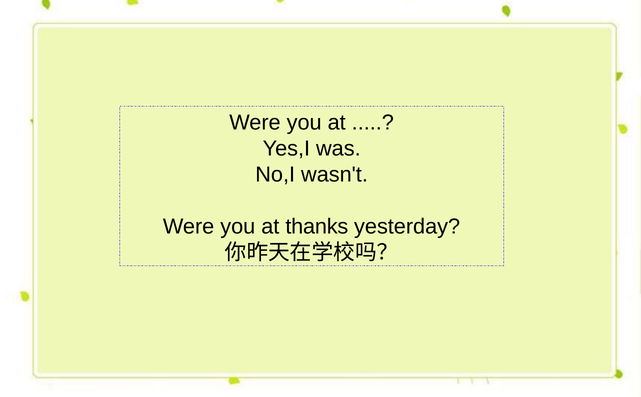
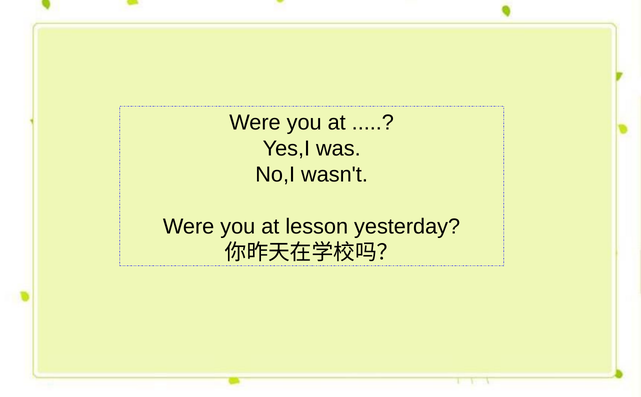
thanks: thanks -> lesson (317, 227)
